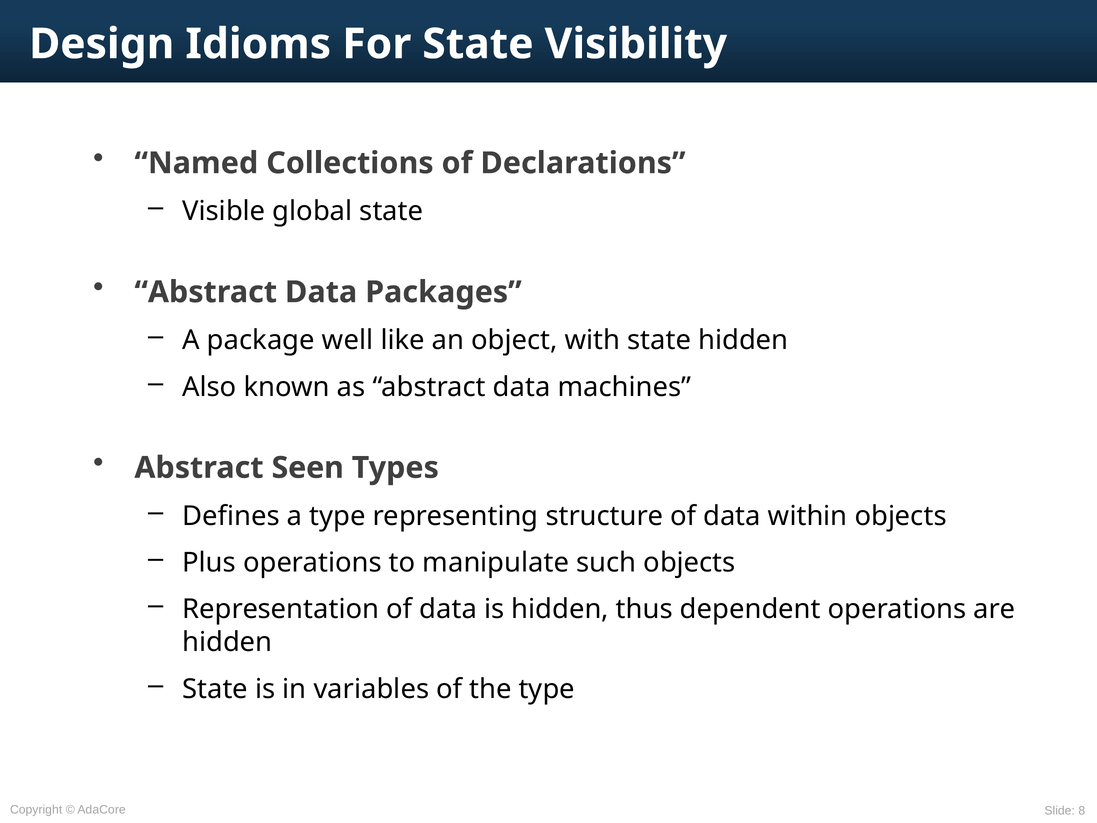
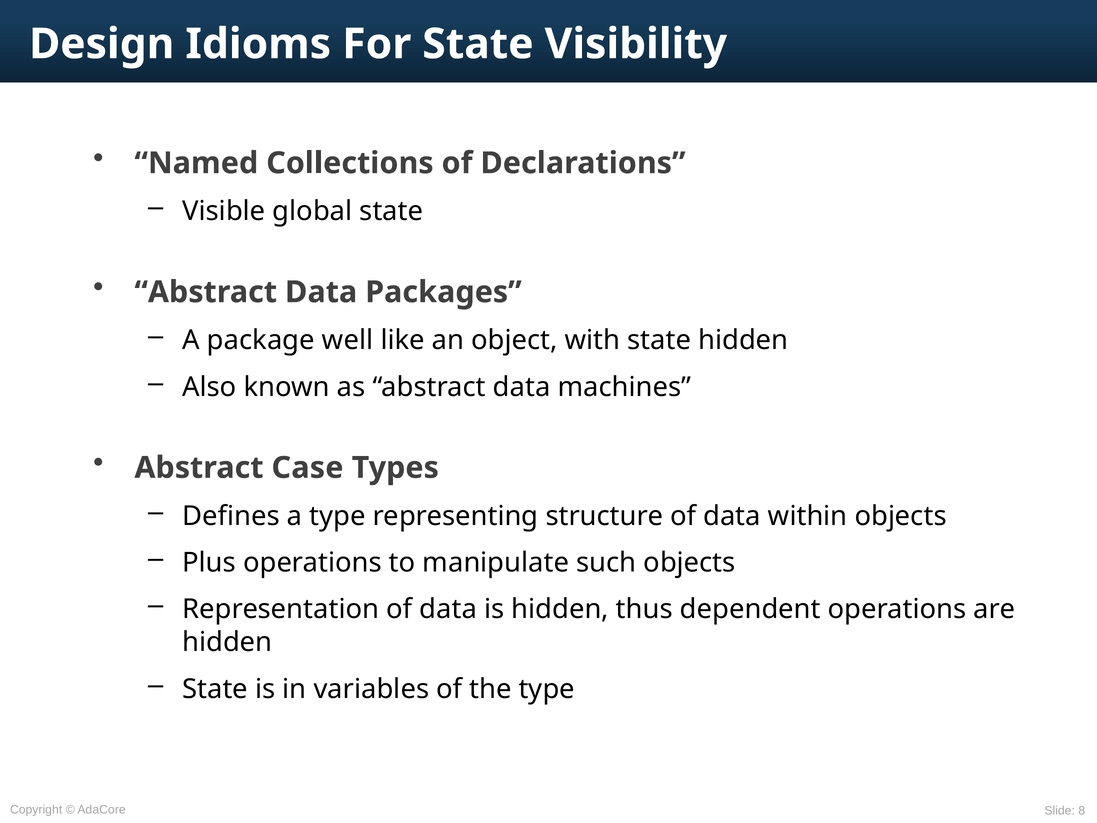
Seen: Seen -> Case (307, 468)
